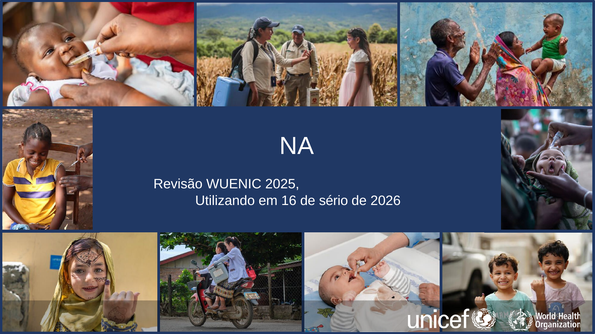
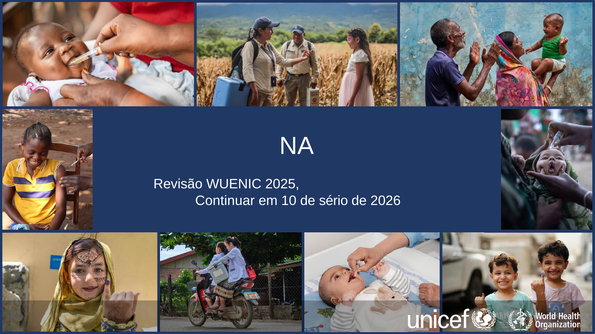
Utilizando: Utilizando -> Continuar (225, 201)
16: 16 -> 10 (289, 201)
